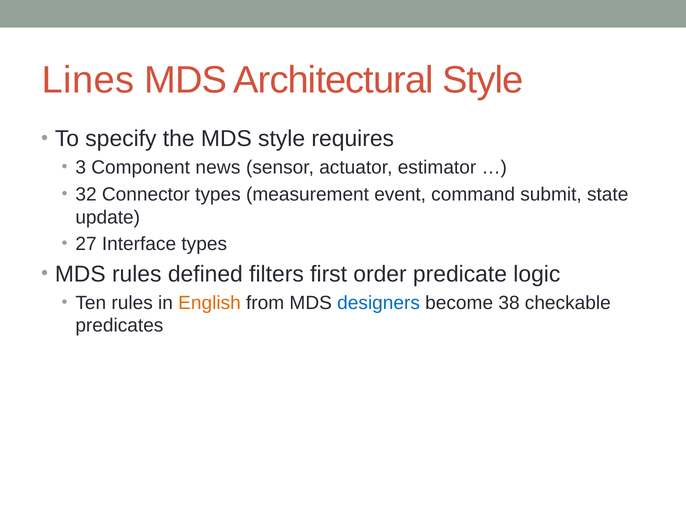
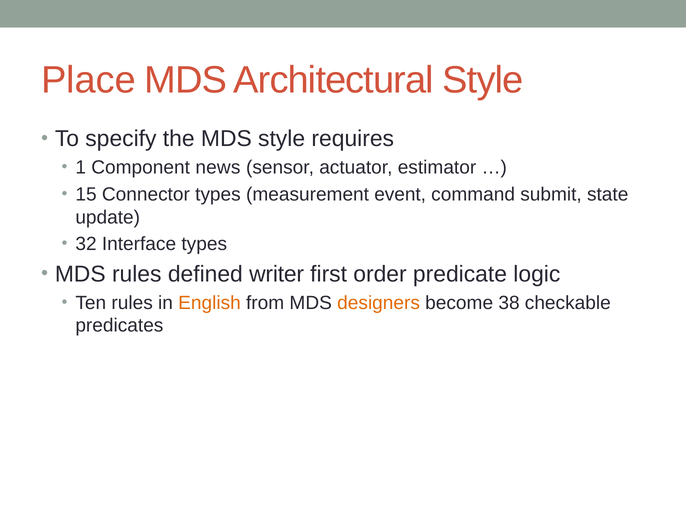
Lines: Lines -> Place (88, 80)
3: 3 -> 1 (81, 168)
32: 32 -> 15 (86, 194)
27: 27 -> 32 (86, 244)
filters: filters -> writer (277, 274)
designers colour: blue -> orange (379, 302)
